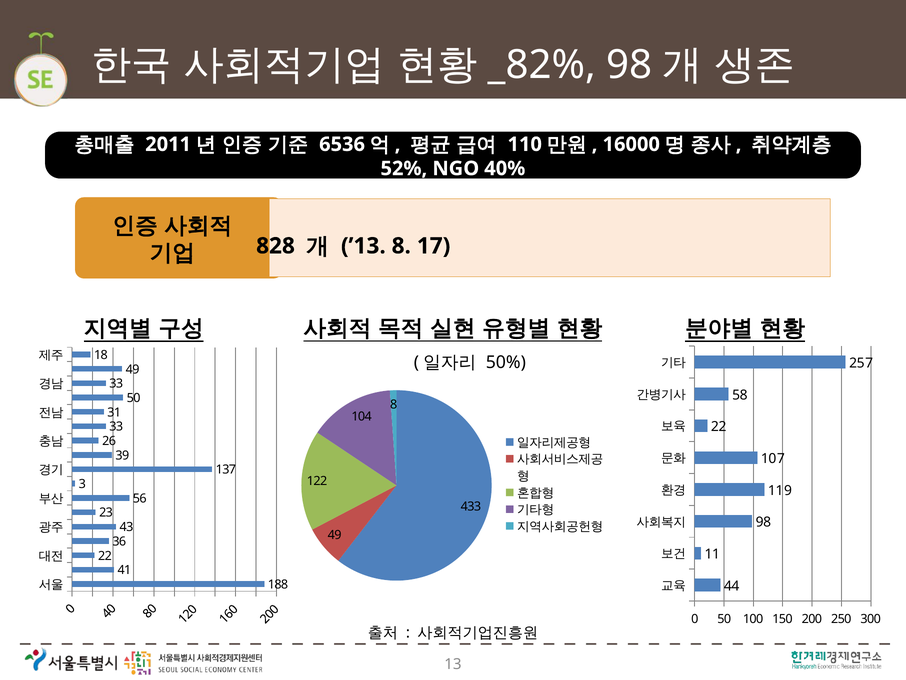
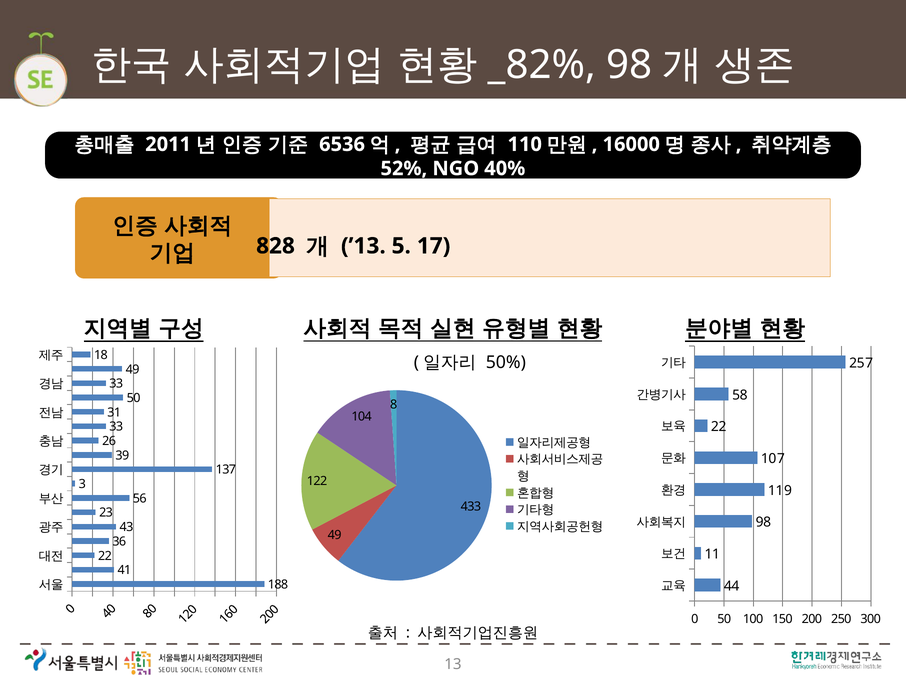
’13 8: 8 -> 5 (401, 246)
